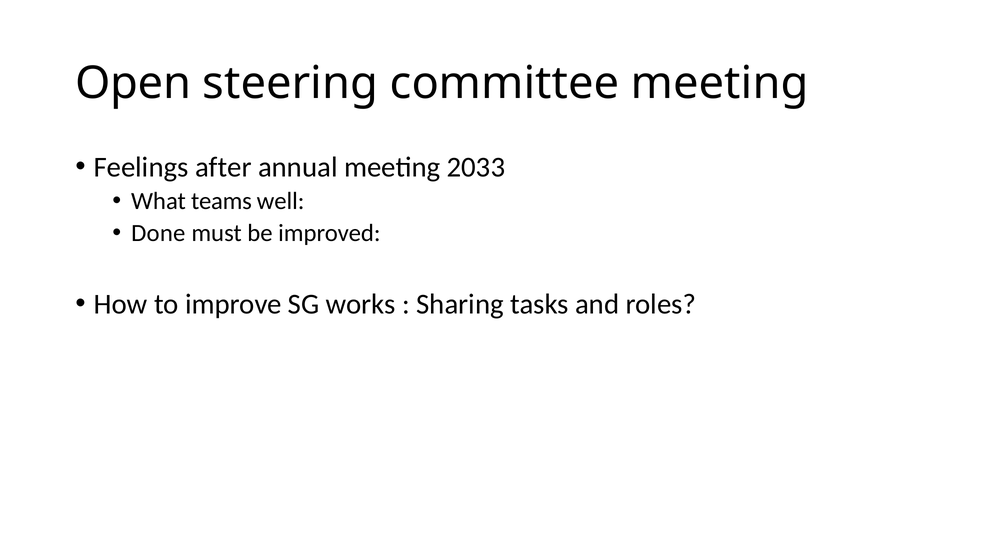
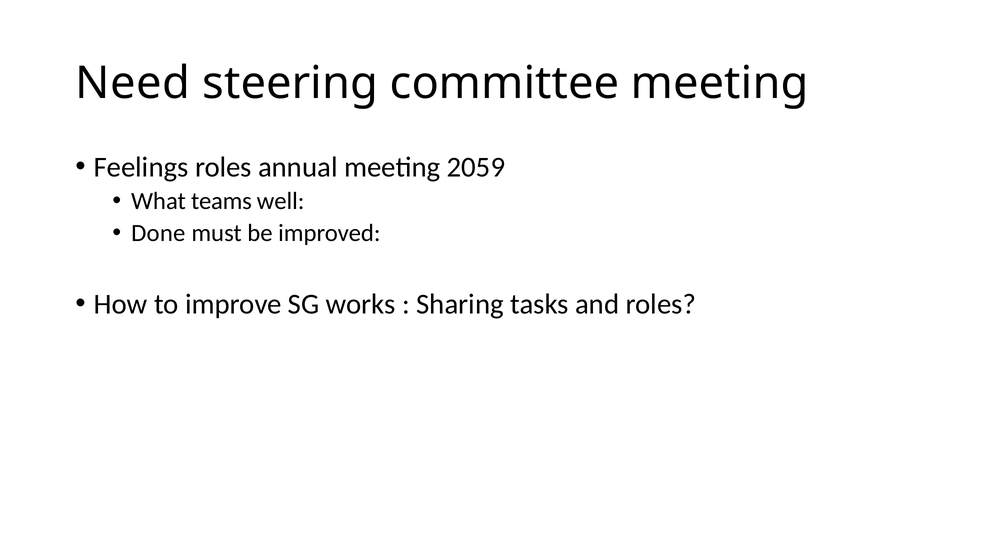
Open: Open -> Need (133, 83)
Feelings after: after -> roles (223, 167)
2033: 2033 -> 2059 (476, 167)
